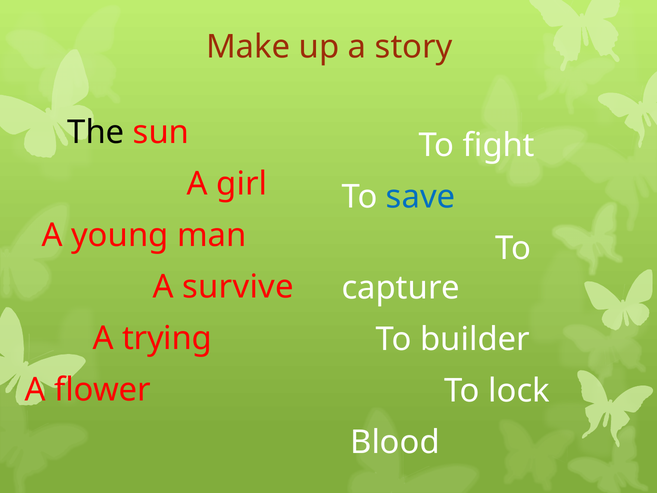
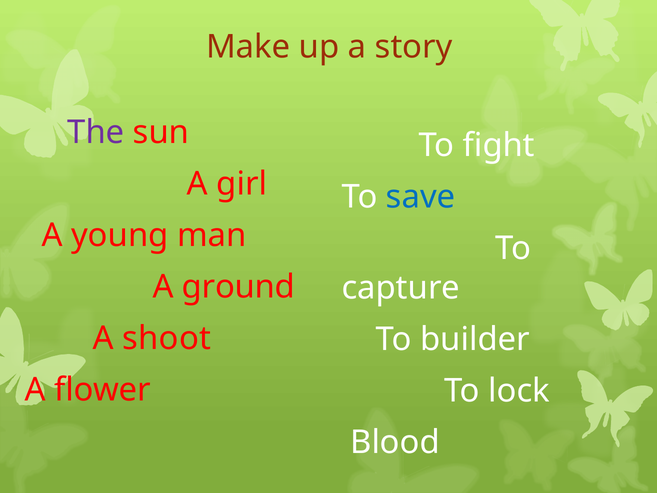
The colour: black -> purple (96, 132)
survive: survive -> ground (238, 287)
trying: trying -> shoot (167, 338)
